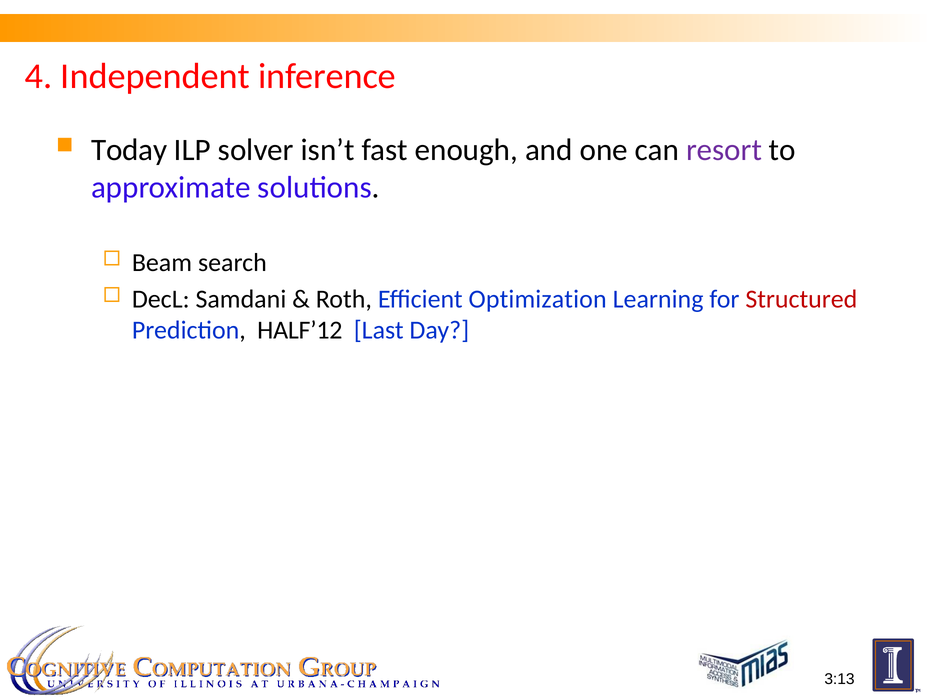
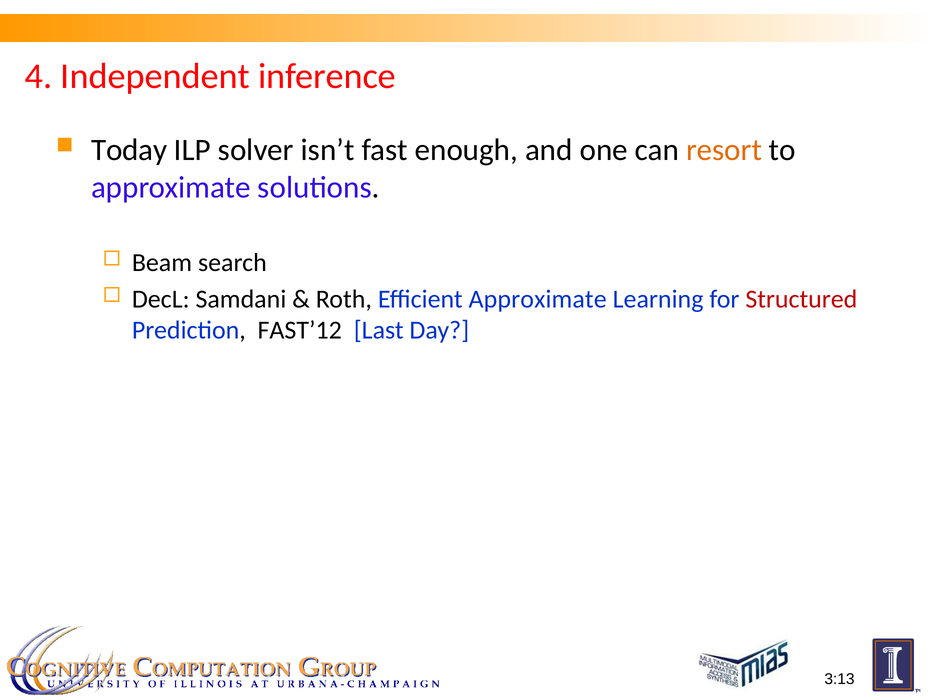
resort colour: purple -> orange (724, 150)
Efficient Optimization: Optimization -> Approximate (538, 299)
HALF’12: HALF’12 -> FAST’12 (300, 330)
